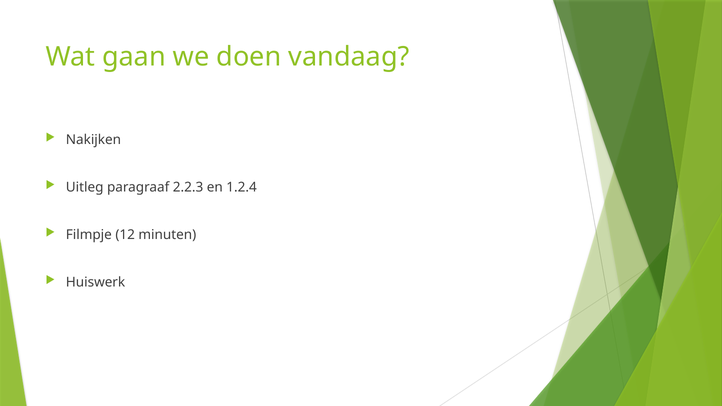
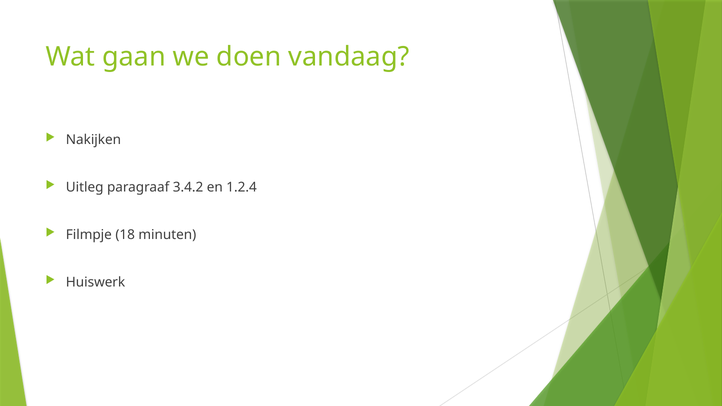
2.2.3: 2.2.3 -> 3.4.2 (188, 187)
12: 12 -> 18 (125, 235)
